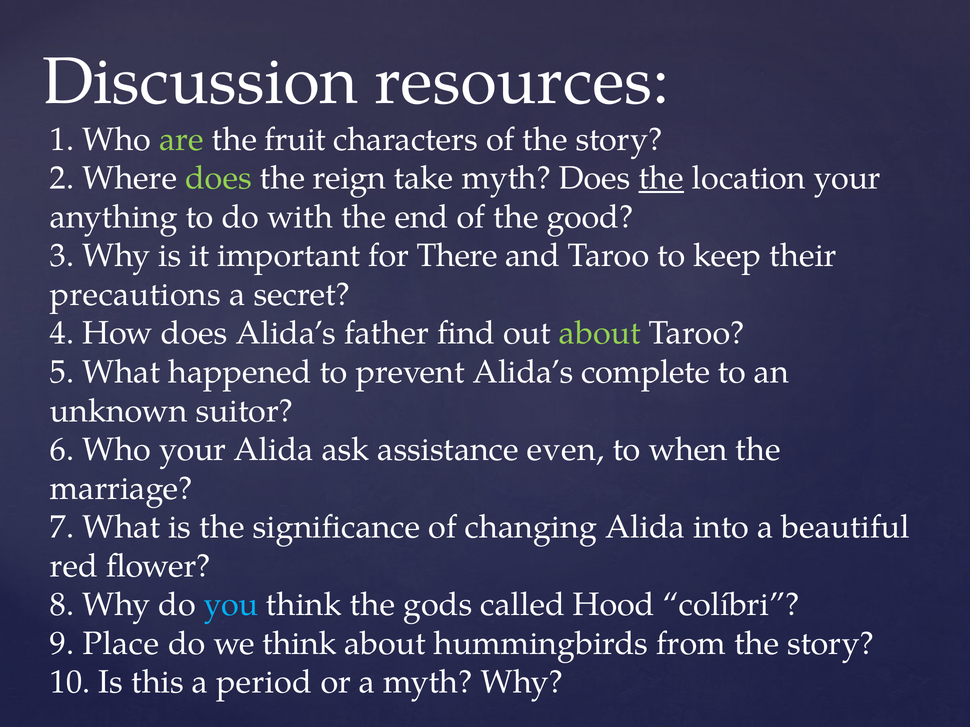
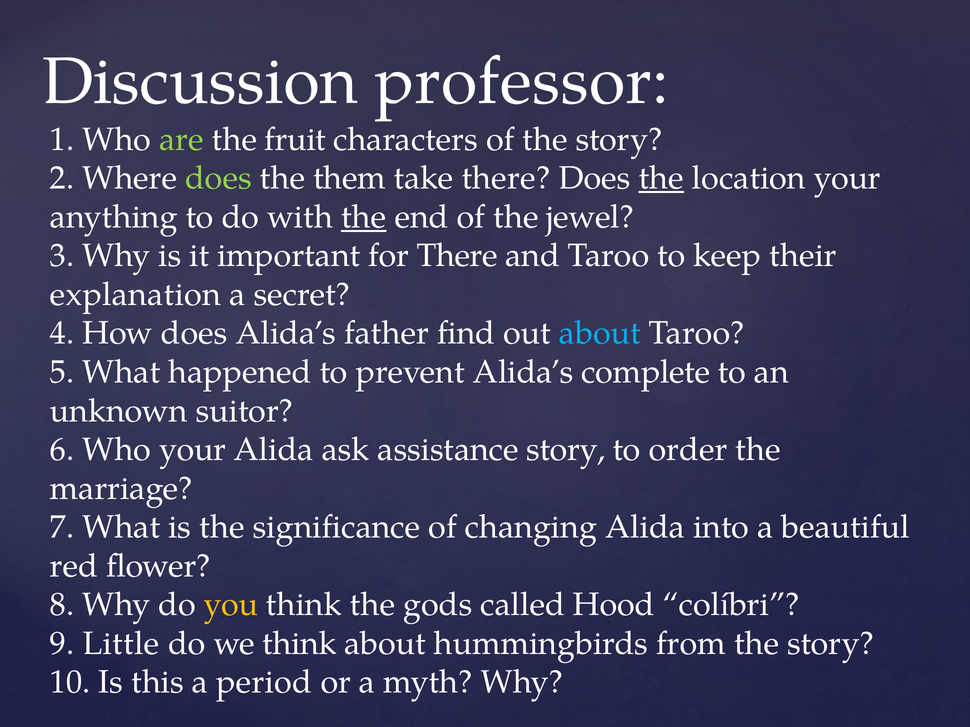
resources: resources -> professor (522, 81)
reign: reign -> them (349, 178)
take myth: myth -> there (506, 178)
the underline: none -> present (364, 217)
good: good -> jewel (590, 217)
precautions: precautions -> explanation (135, 295)
about colour: light green -> light blue (600, 334)
assistance even: even -> story (566, 450)
when: when -> order (688, 450)
you colour: light blue -> yellow (231, 605)
Place: Place -> Little (121, 644)
